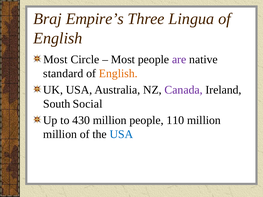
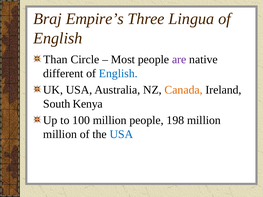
Most: Most -> Than (55, 60)
standard: standard -> different (63, 74)
English colour: orange -> blue (118, 74)
Canada colour: purple -> orange (184, 90)
Social: Social -> Kenya (88, 104)
430: 430 -> 100 (81, 120)
110: 110 -> 198 (175, 120)
